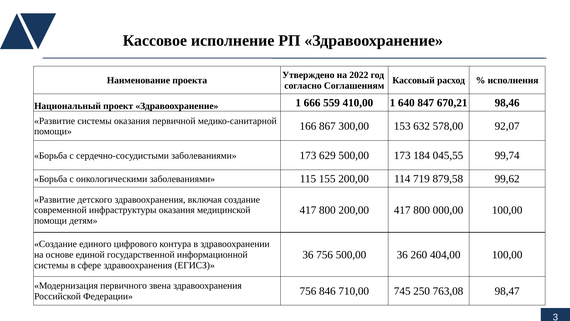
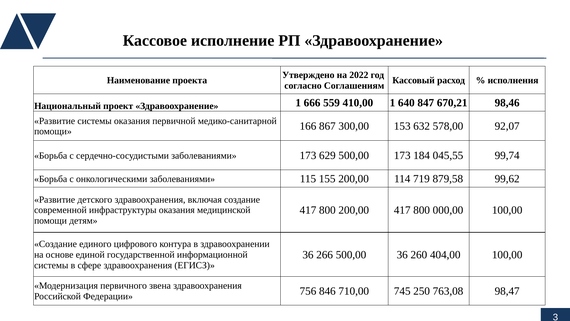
36 756: 756 -> 266 (325, 254)
